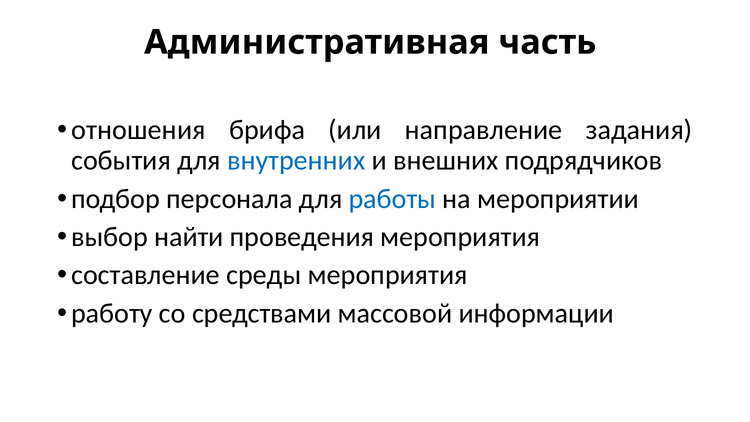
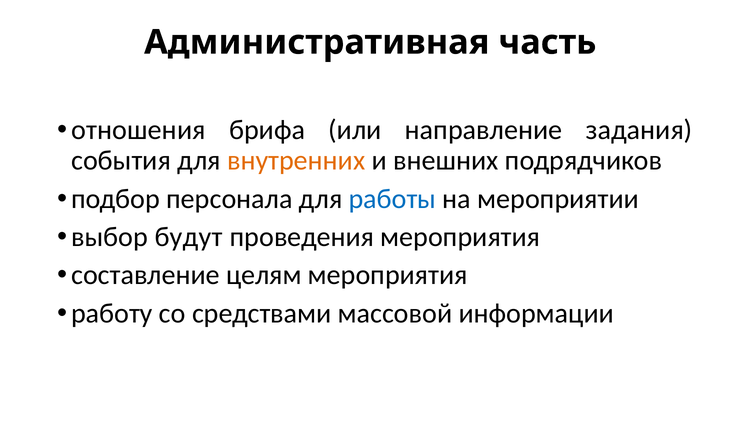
внутренних colour: blue -> orange (296, 161)
найти: найти -> будут (189, 237)
среды: среды -> целям (264, 275)
